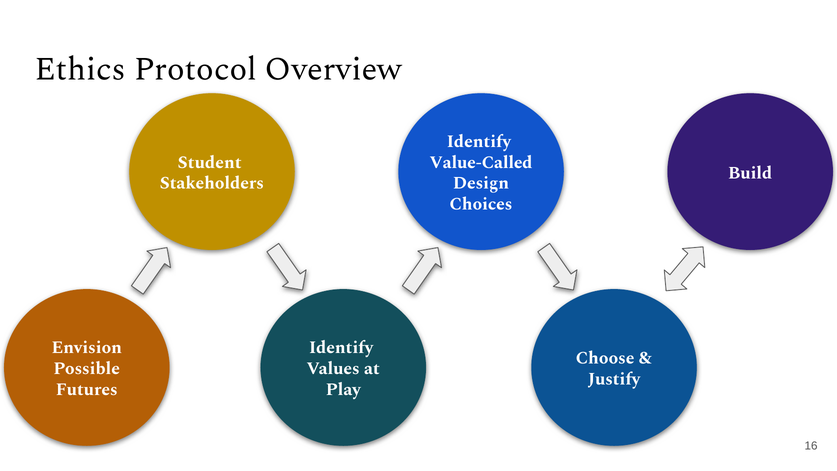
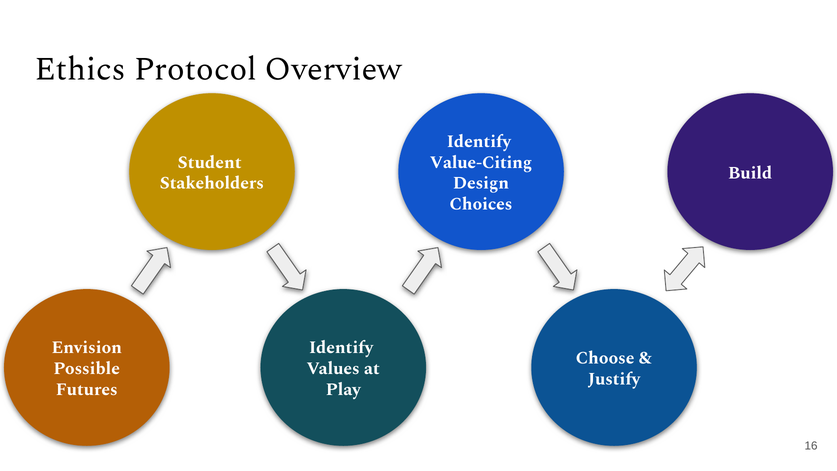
Value-Called: Value-Called -> Value-Citing (481, 162)
